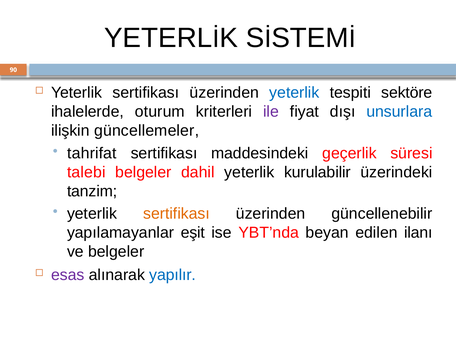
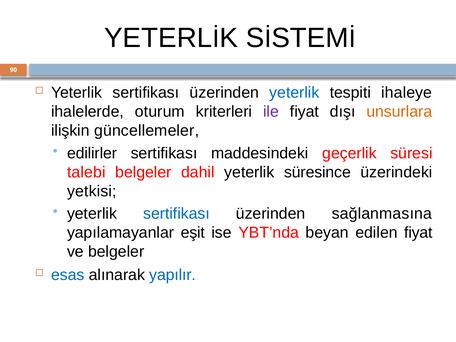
sektöre: sektöre -> ihaleye (407, 93)
unsurlara colour: blue -> orange (399, 112)
tahrifat: tahrifat -> edilirler (92, 153)
kurulabilir: kurulabilir -> süresince (317, 172)
tanzim: tanzim -> yetkisi (92, 191)
sertifikası colour: orange -> blue (176, 214)
güncellenebilir: güncellenebilir -> sağlanmasına (382, 214)
edilen ilanı: ilanı -> fiyat (418, 233)
esas colour: purple -> blue (68, 275)
